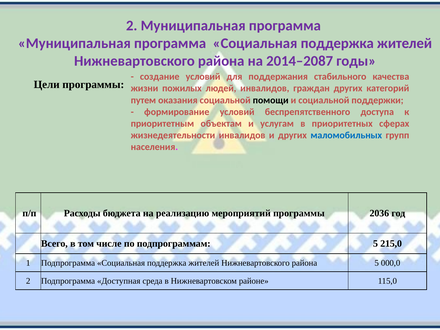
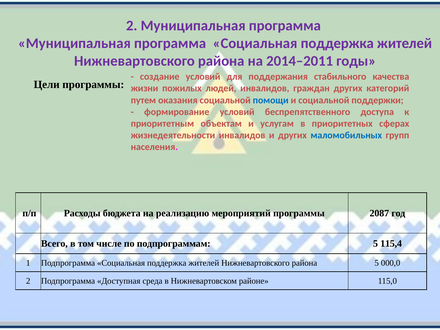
2014–2087: 2014–2087 -> 2014–2011 (300, 61)
помощи colour: black -> blue (271, 100)
2036: 2036 -> 2087 (379, 213)
215,0: 215,0 -> 115,4 (391, 244)
